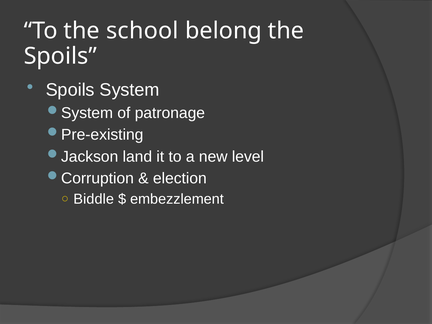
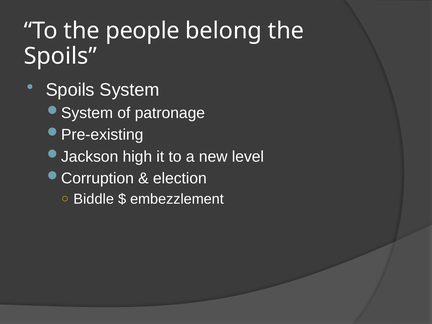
school: school -> people (143, 31)
land: land -> high (137, 157)
